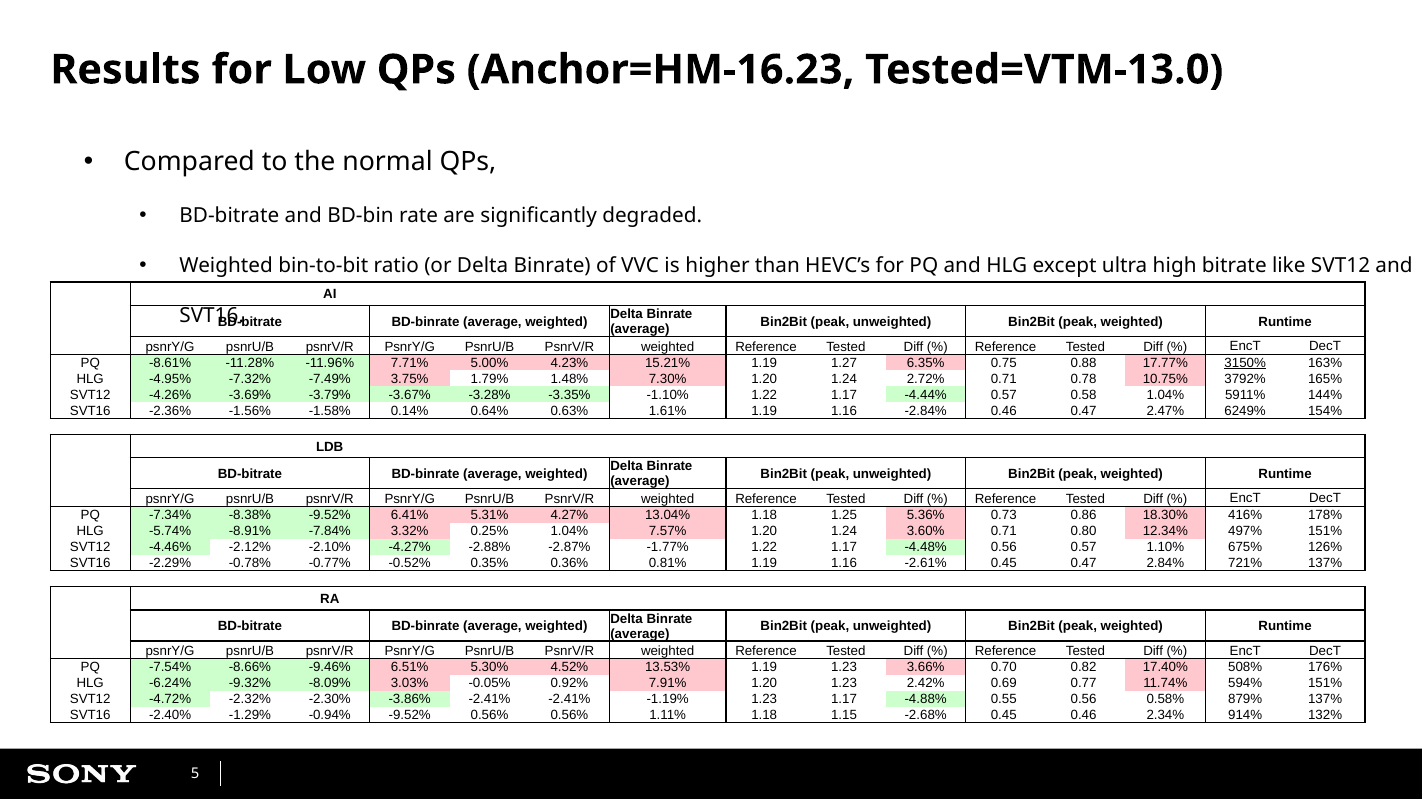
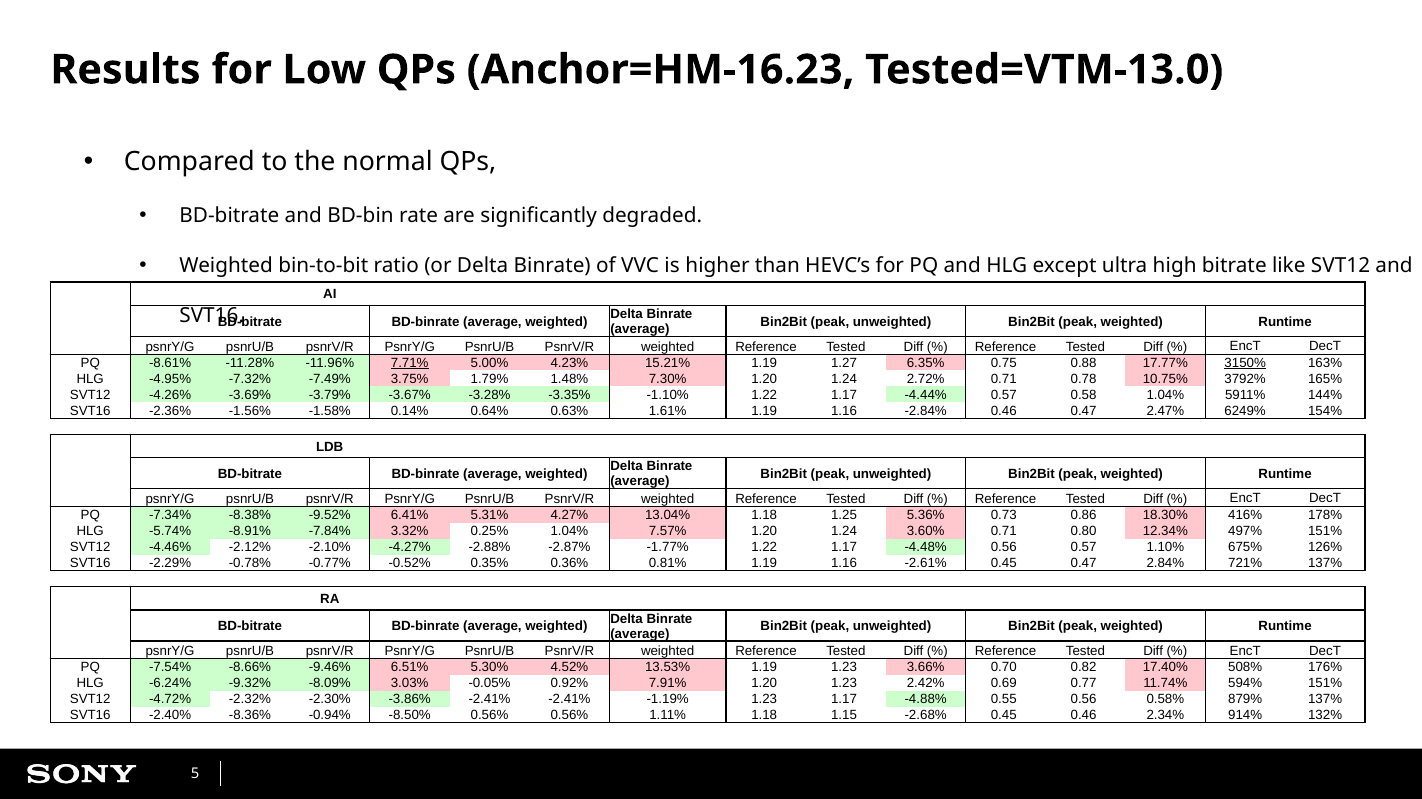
7.71% underline: none -> present (410, 363)
-1.29%: -1.29% -> -8.36% (250, 716)
-0.94% -9.52%: -9.52% -> -8.50% (410, 716)
